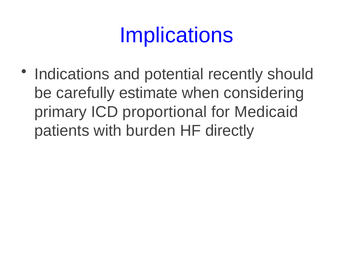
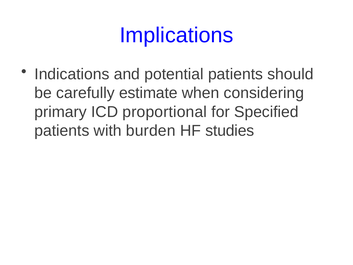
potential recently: recently -> patients (235, 74)
Medicaid: Medicaid -> Specified (266, 112)
directly: directly -> studies (230, 131)
